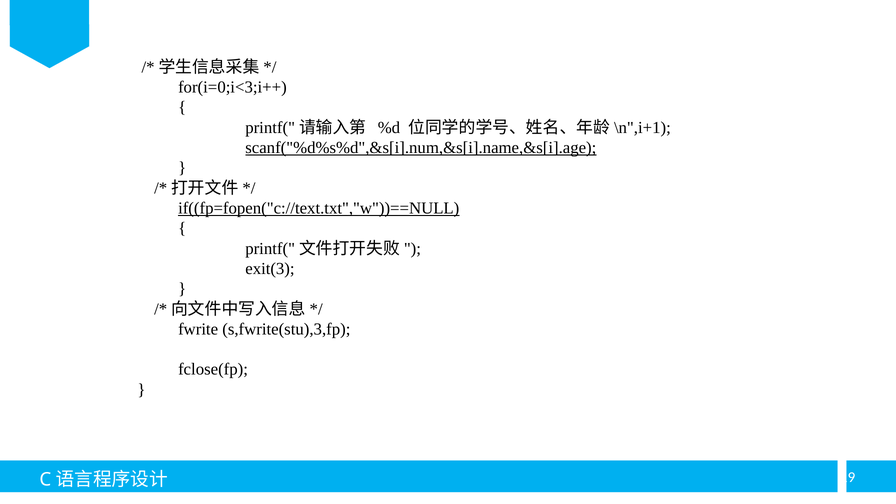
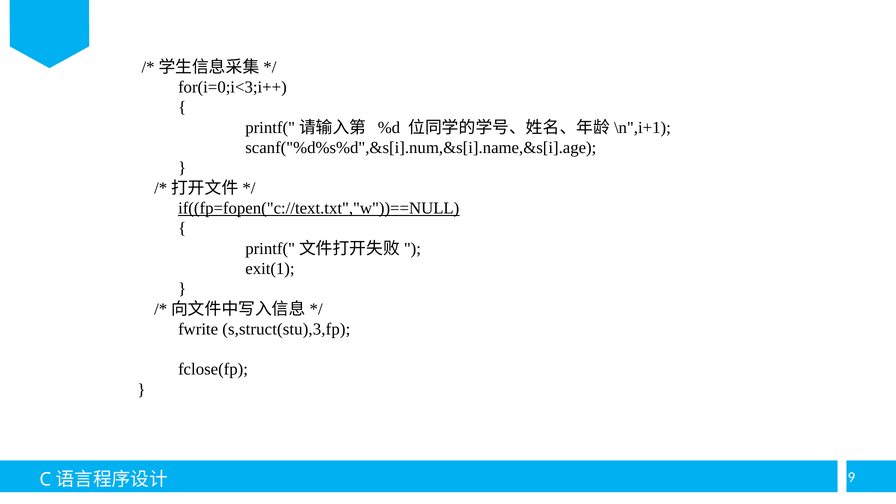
scanf("%d%s%d",&s[i].num,&s[i].name,&s[i].age underline: present -> none (421, 148)
exit(3: exit(3 -> exit(1 (270, 269)
s,fwrite(stu),3,fp: s,fwrite(stu),3,fp -> s,struct(stu),3,fp (286, 329)
